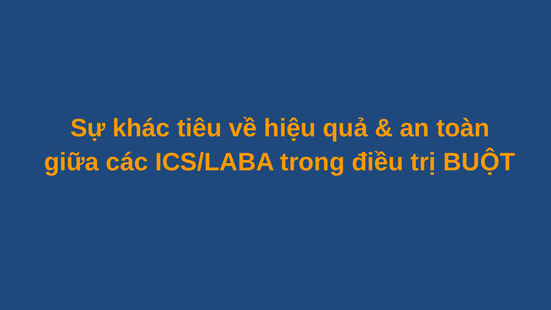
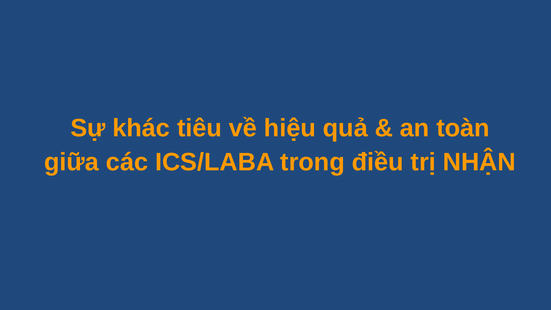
BUỘT: BUỘT -> NHẬN (479, 162)
